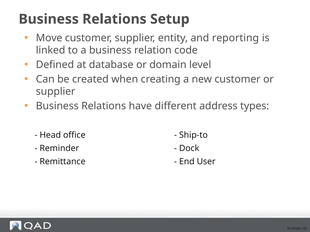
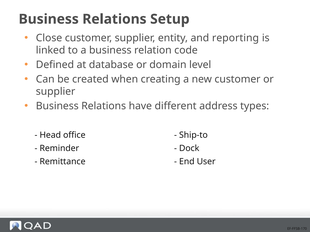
Move: Move -> Close (49, 38)
